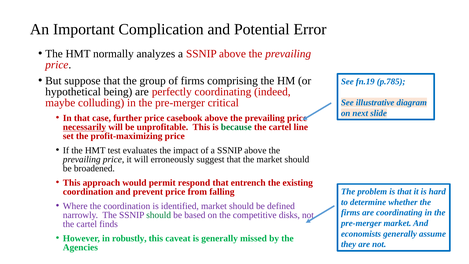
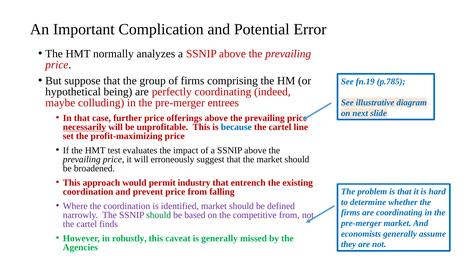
critical: critical -> entrees (223, 103)
casebook: casebook -> offerings (184, 118)
because colour: green -> blue (236, 127)
respond: respond -> industry (194, 183)
competitive disks: disks -> from (289, 215)
